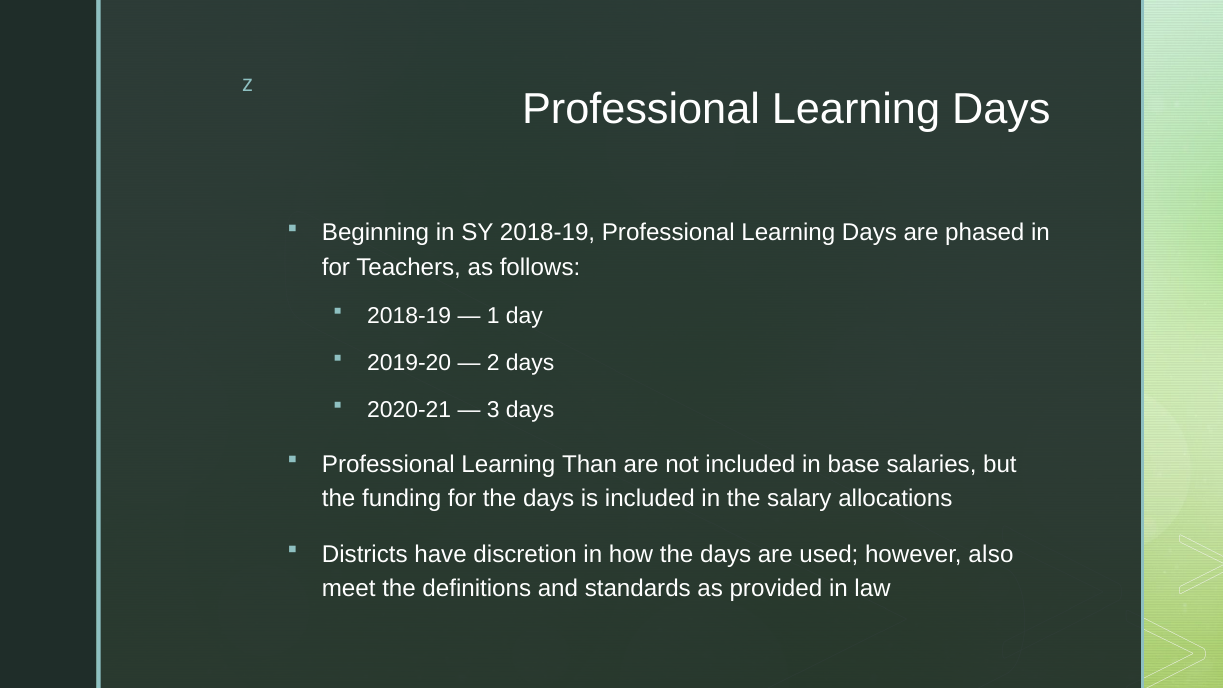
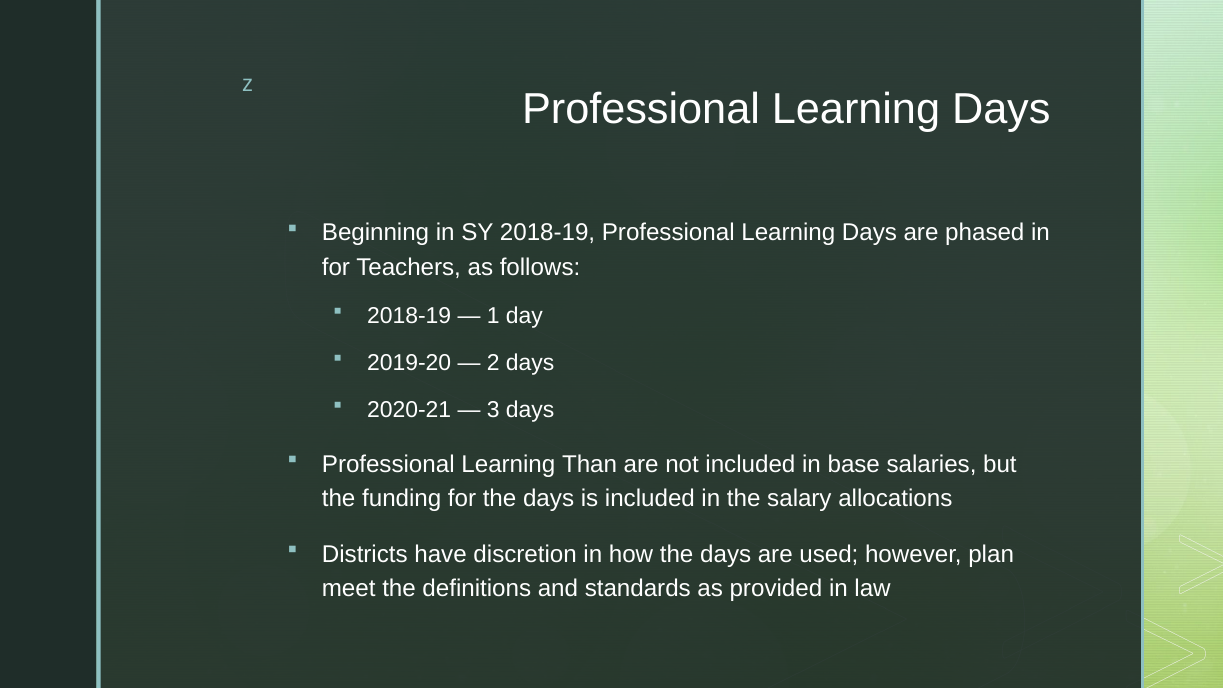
also: also -> plan (991, 554)
